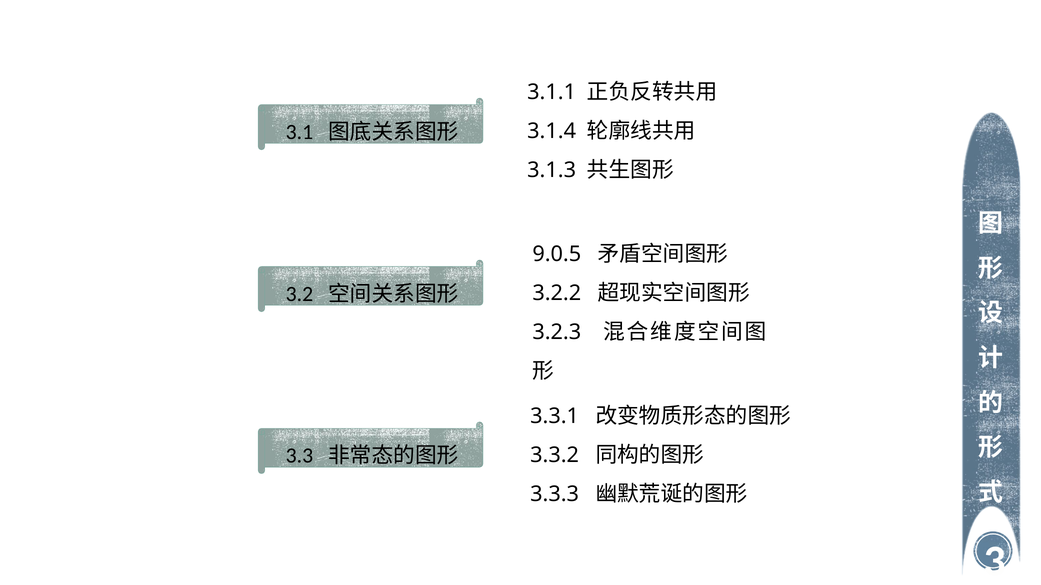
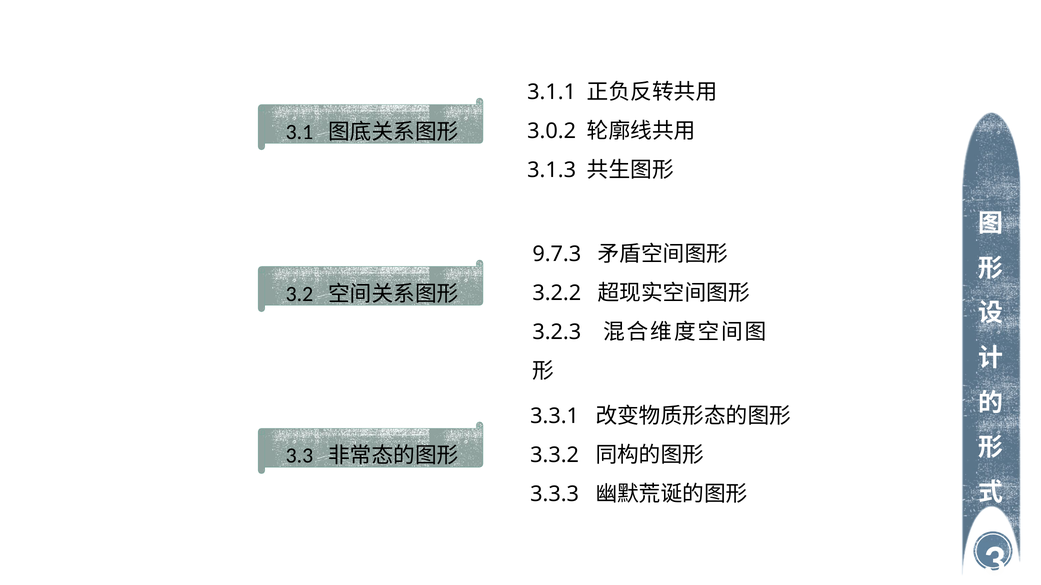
3.1.4: 3.1.4 -> 3.0.2 (552, 131)
9.0.5: 9.0.5 -> 9.7.3 (557, 254)
